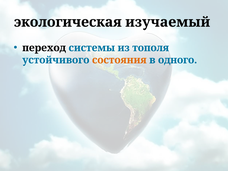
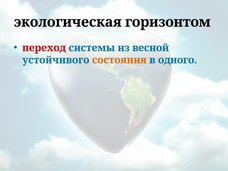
изучаемый: изучаемый -> горизонтом (168, 22)
переход colour: black -> red (44, 48)
тополя: тополя -> весной (151, 48)
